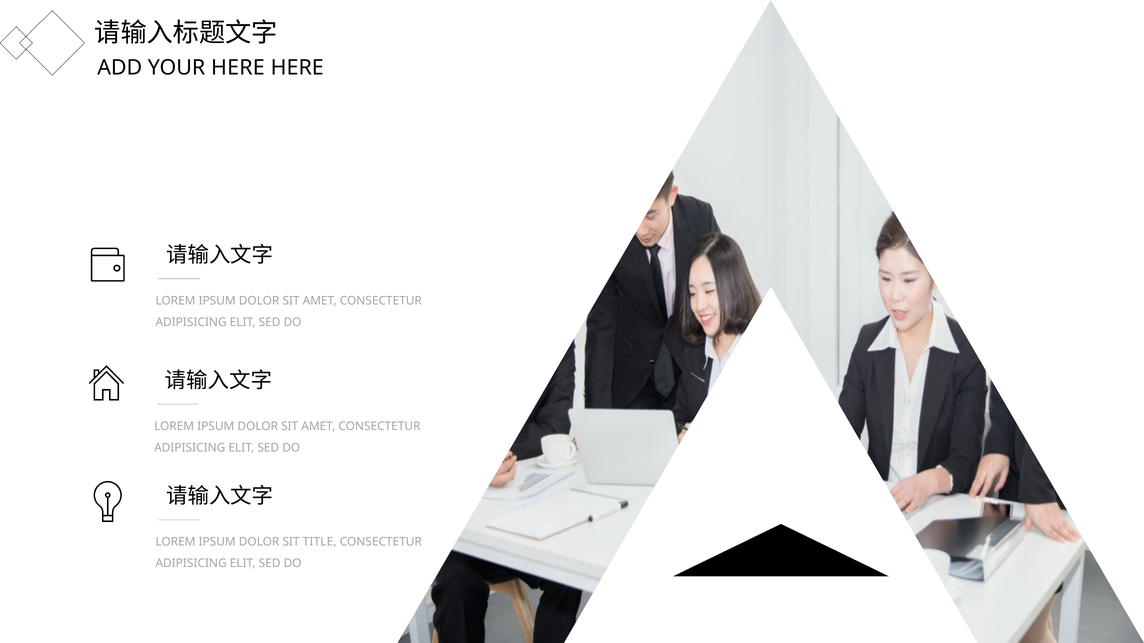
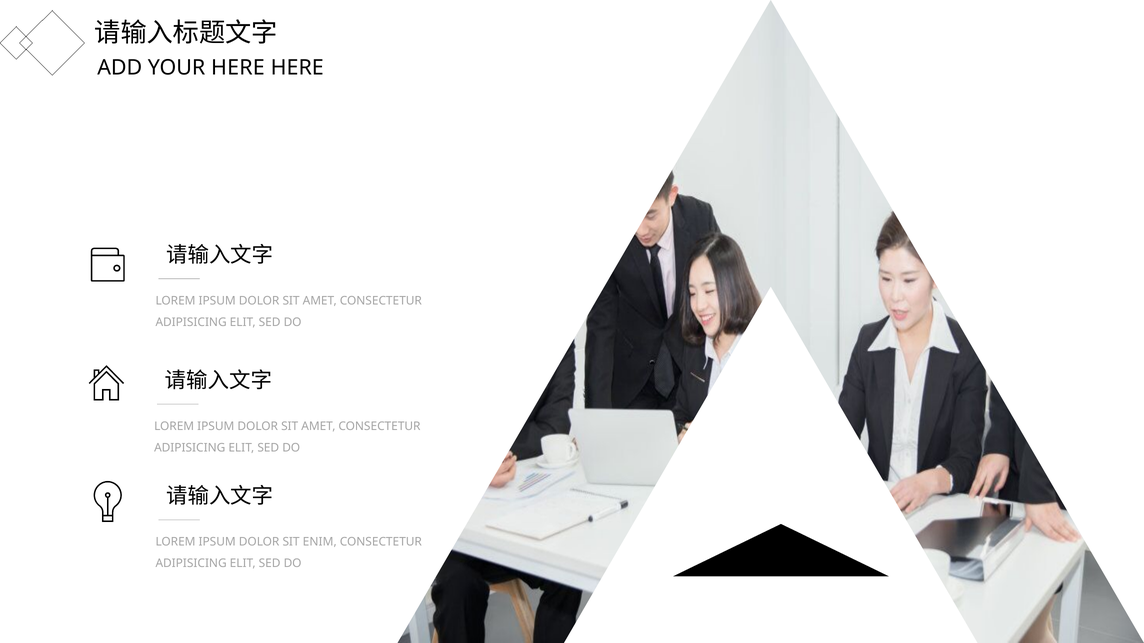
SIT TITLE: TITLE -> ENIM (320, 542)
